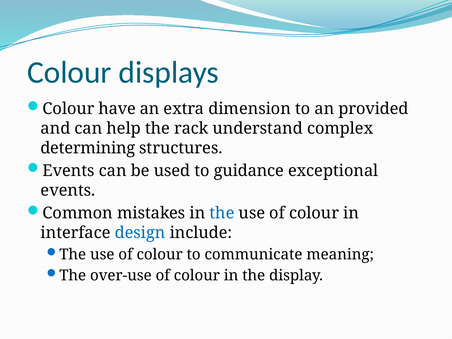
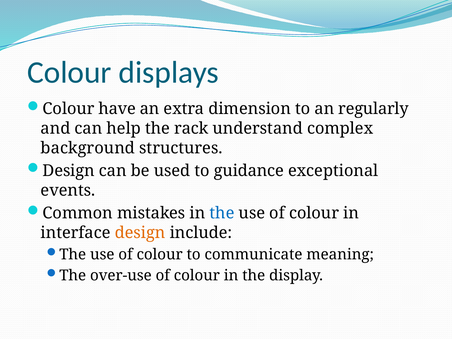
provided: provided -> regularly (374, 109)
determining: determining -> background (88, 148)
Events: Events -> Design (69, 171)
design colour: blue -> orange (140, 233)
